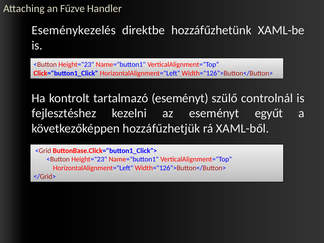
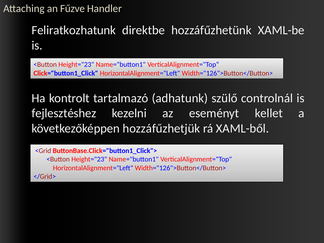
Eseménykezelés: Eseménykezelés -> Feliratkozhatunk (74, 30)
tartalmazó eseményt: eseményt -> adhatunk (180, 98)
egyűt: egyűt -> kellet (269, 113)
